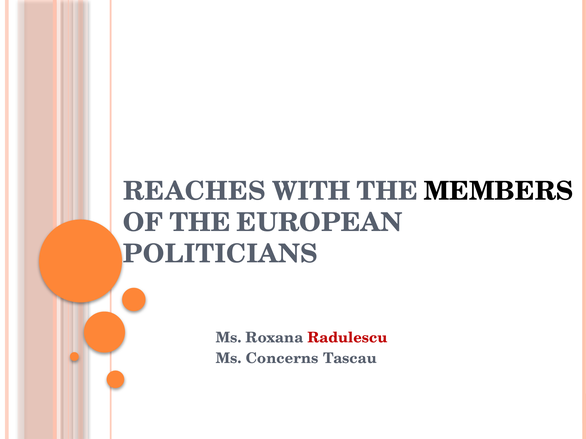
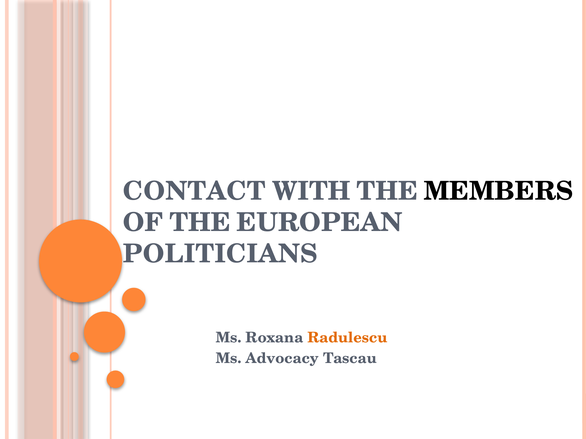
REACHES: REACHES -> CONTACT (194, 192)
Radulescu colour: red -> orange (347, 338)
Concerns: Concerns -> Advocacy (282, 359)
